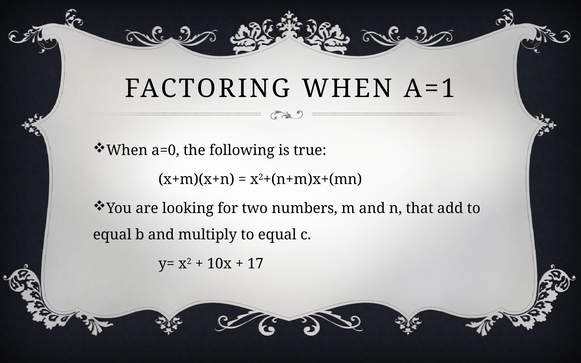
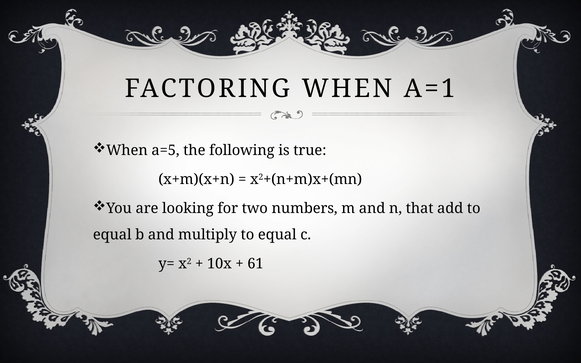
a=0: a=0 -> a=5 (166, 150)
17: 17 -> 61 (255, 264)
